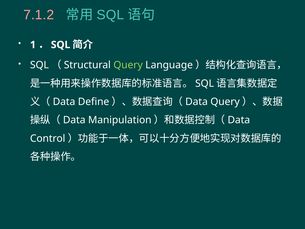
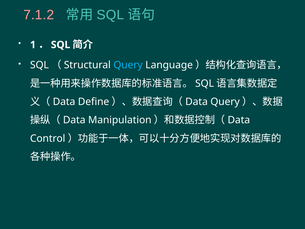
Query colour: light green -> light blue (128, 65)
